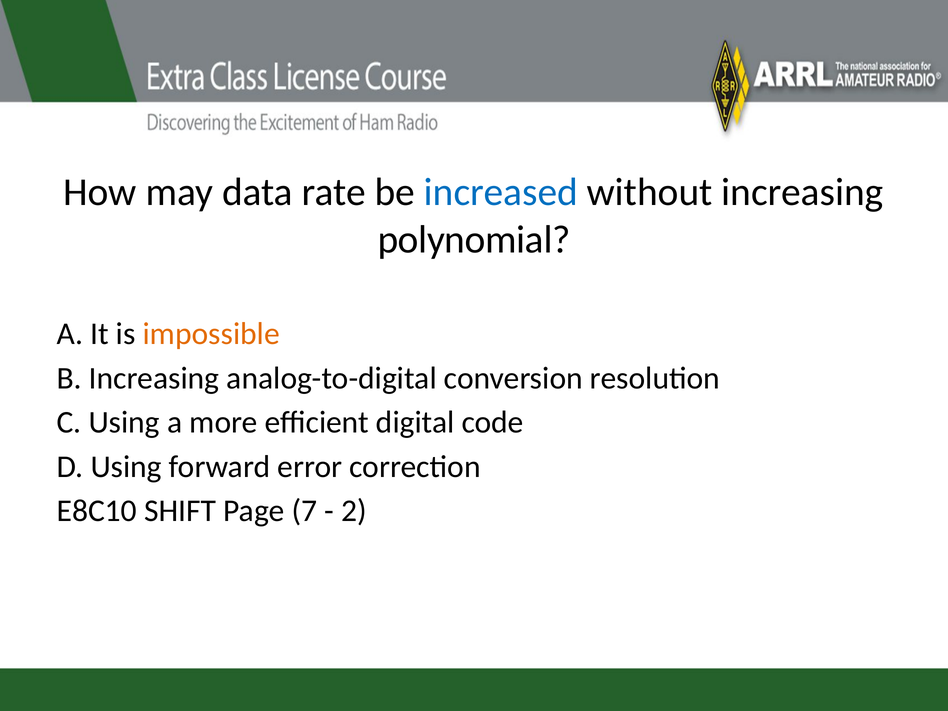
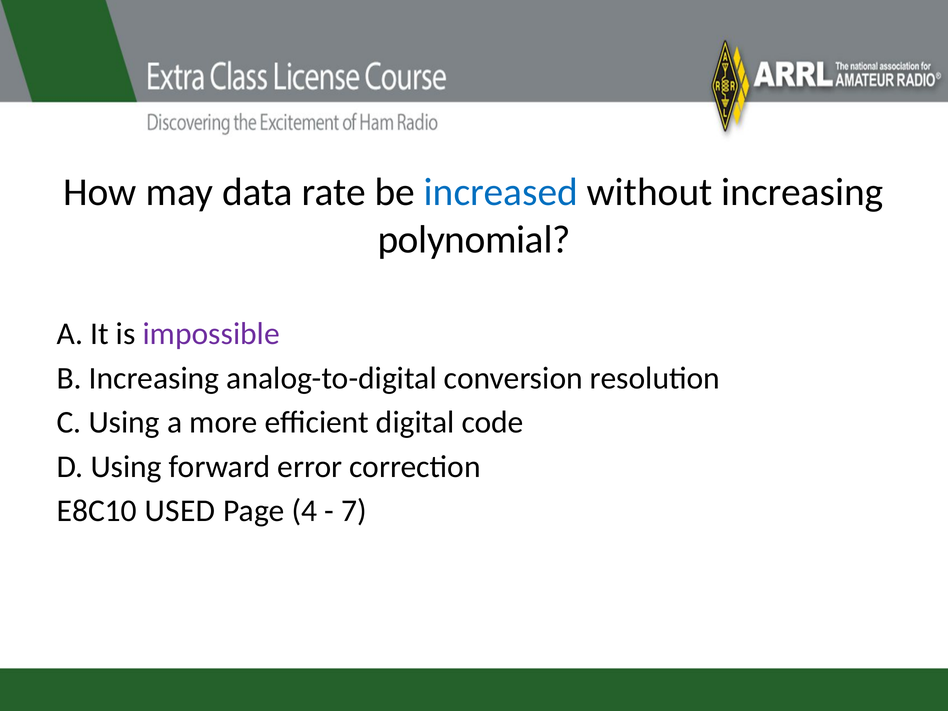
impossible colour: orange -> purple (211, 334)
SHIFT: SHIFT -> USED (180, 511)
7: 7 -> 4 (304, 511)
2: 2 -> 7 (354, 511)
